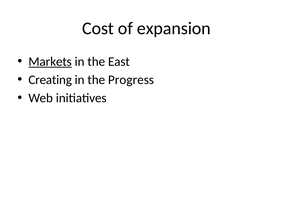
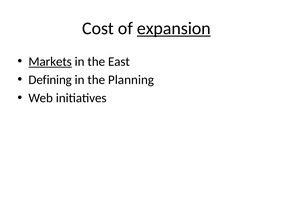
expansion underline: none -> present (174, 28)
Creating: Creating -> Defining (50, 80)
Progress: Progress -> Planning (131, 80)
